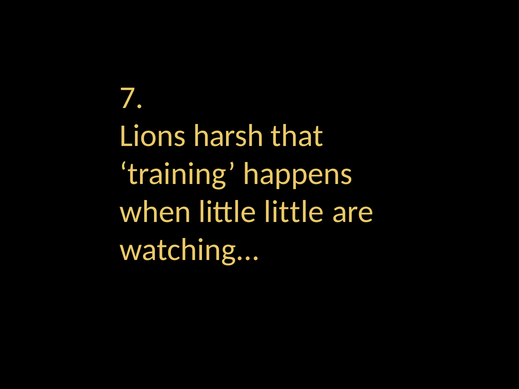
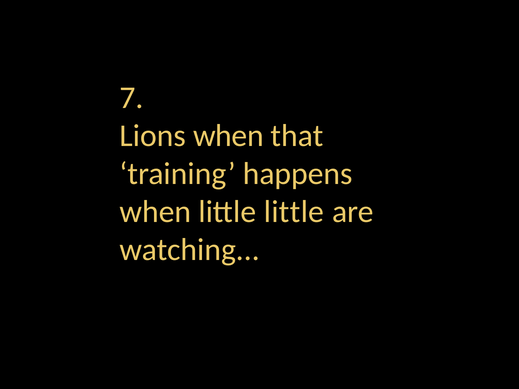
Lions harsh: harsh -> when (228, 136)
